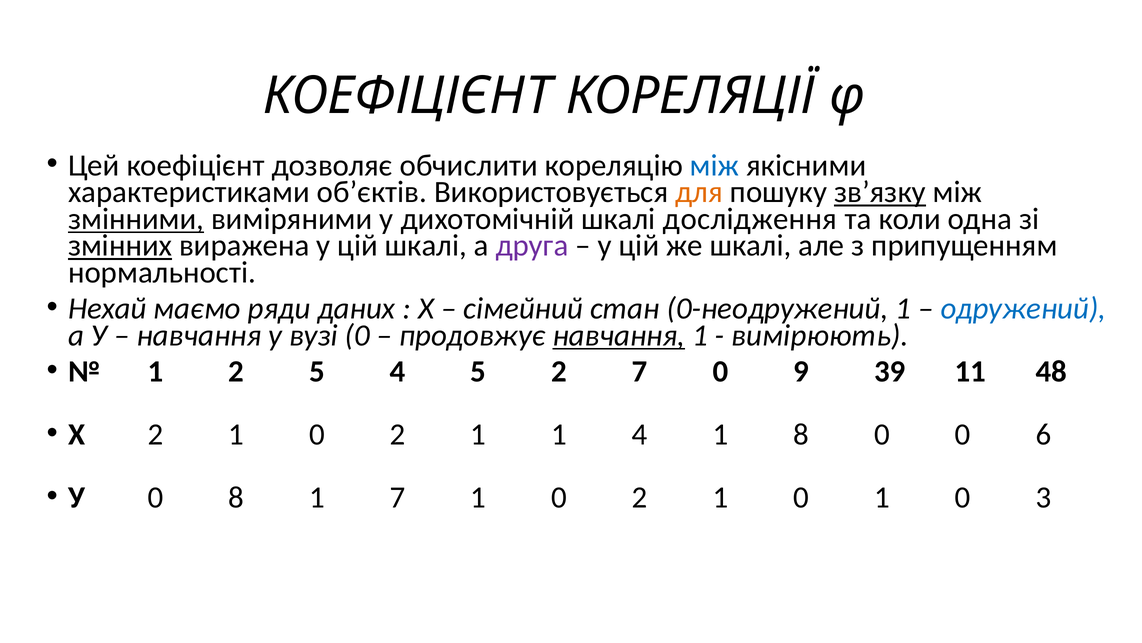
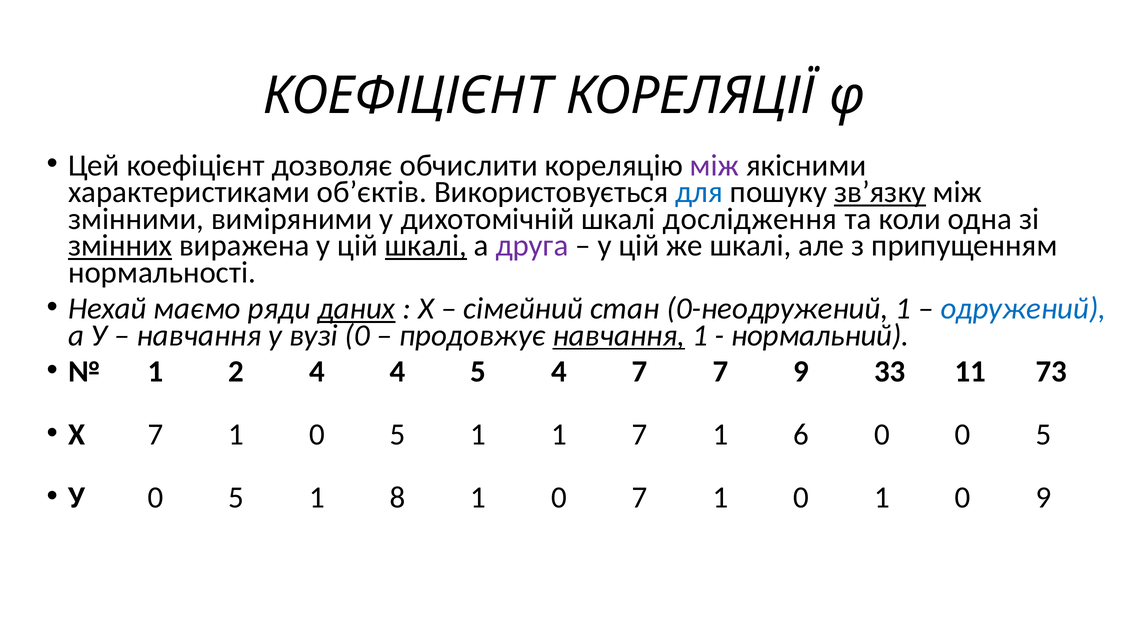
між colour: blue -> purple (715, 165)
для colour: orange -> blue (699, 192)
змінними underline: present -> none (136, 219)
шкалі underline: none -> present (426, 245)
даних underline: none -> present (356, 308)
вимірюють: вимірюють -> нормальний (820, 335)
2 5: 5 -> 4 (317, 371)
5 2: 2 -> 4 (559, 371)
7 0: 0 -> 7 (721, 371)
39: 39 -> 33 (890, 371)
48: 48 -> 73 (1051, 371)
Х 2: 2 -> 7 (155, 434)
2: 2 -> 5 (398, 434)
1 4: 4 -> 7 (640, 434)
1 8: 8 -> 6 (801, 434)
0 0 6: 6 -> 5 (1043, 434)
У 0 8: 8 -> 5 (236, 497)
1 7: 7 -> 8 (398, 497)
2: 2 -> 7 (640, 497)
0 3: 3 -> 9 (1043, 497)
